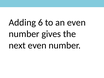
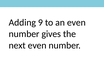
6: 6 -> 9 (40, 22)
